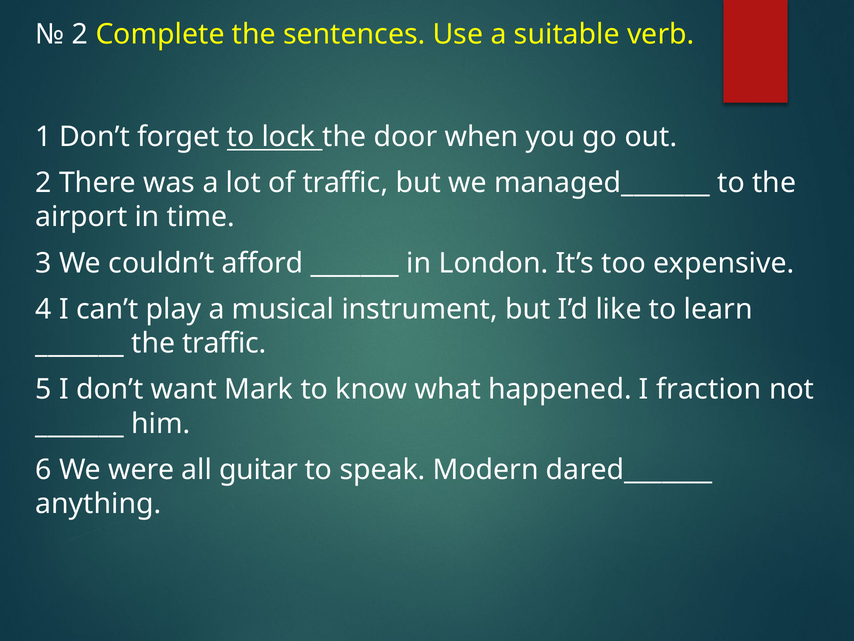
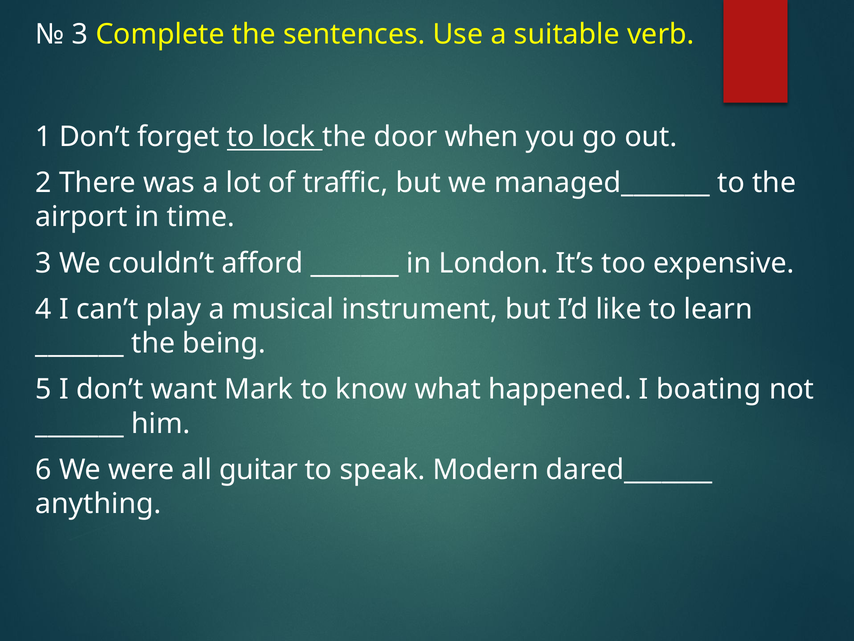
2: 2 -> 3 (80, 34)
the traffic: traffic -> being (224, 343)
fraction: fraction -> boating (709, 389)
